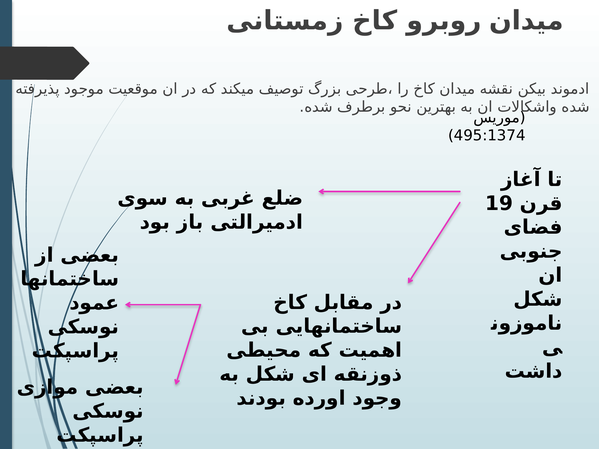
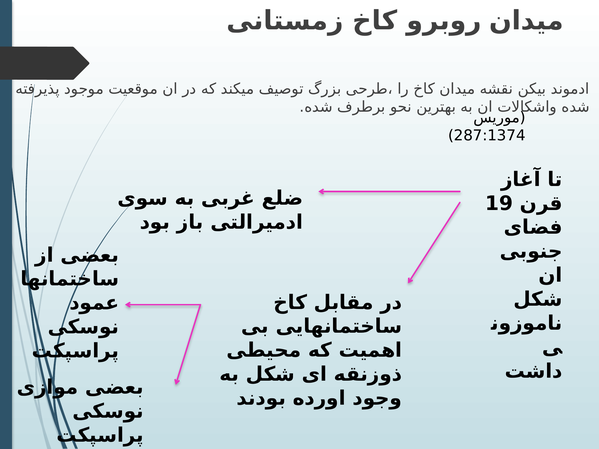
495:1374: 495:1374 -> 287:1374 (490, 136)
